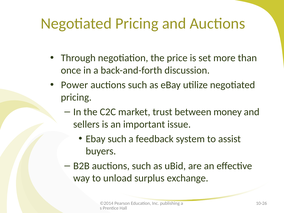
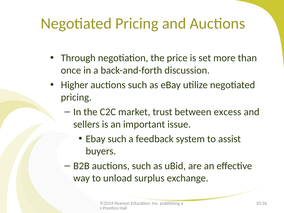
Power: Power -> Higher (75, 85)
money: money -> excess (228, 112)
